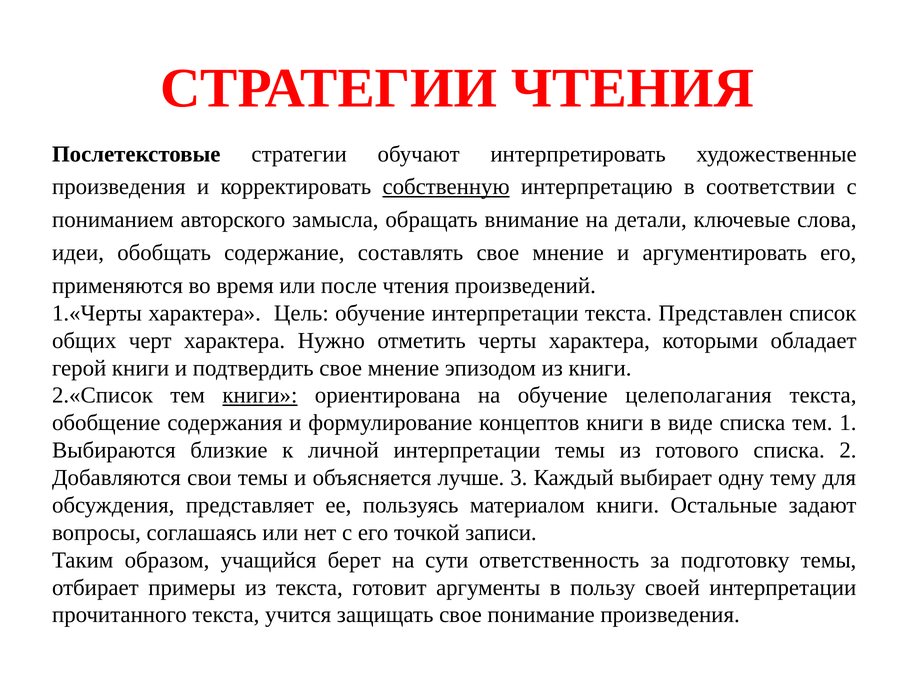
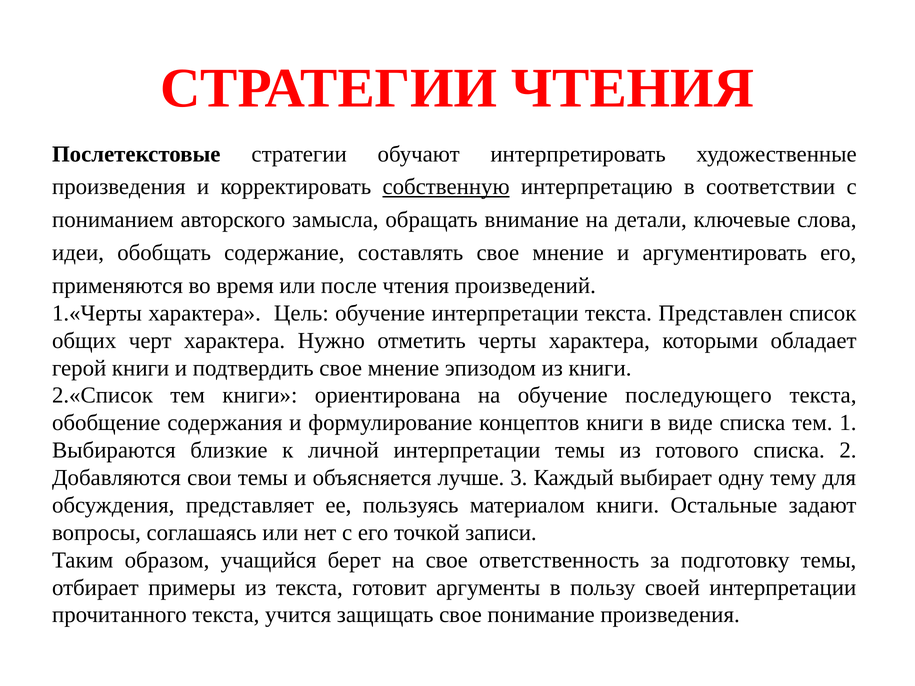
книги underline: present -> none (260, 396)
целеполагания: целеполагания -> последующего (698, 396)
на сути: сути -> свое (447, 560)
